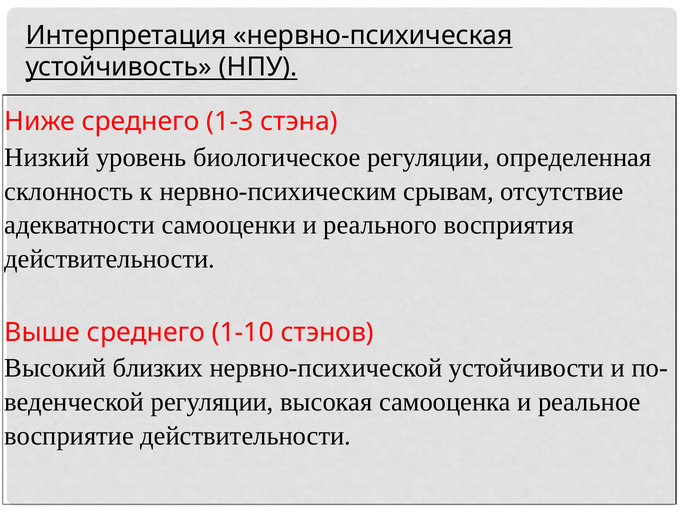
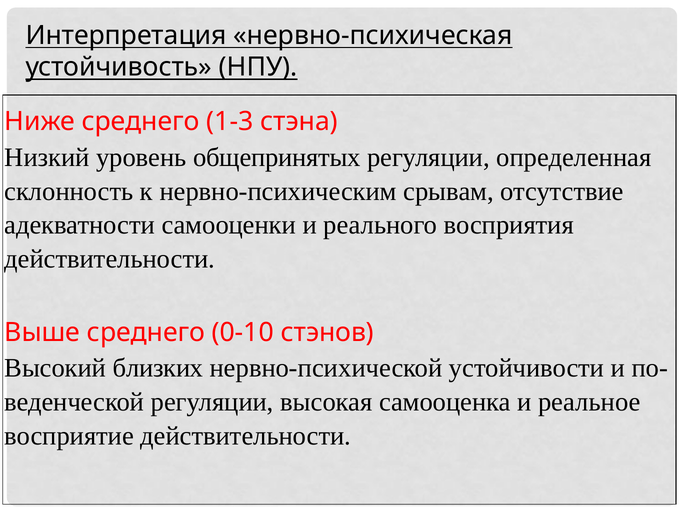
биологическое: биологическое -> общепринятых (277, 157)
1-10: 1-10 -> 0-10 (243, 332)
